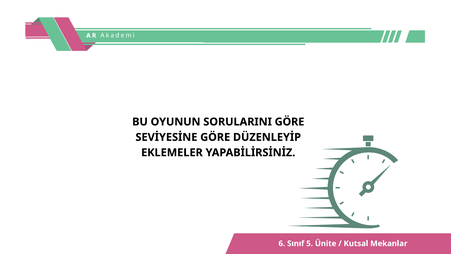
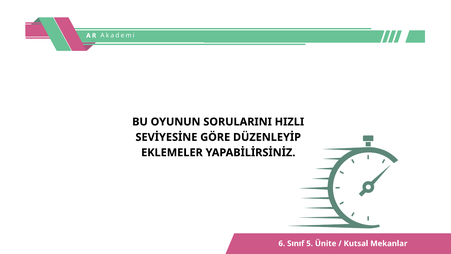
SORULARINI GÖRE: GÖRE -> HIZLI (289, 122)
